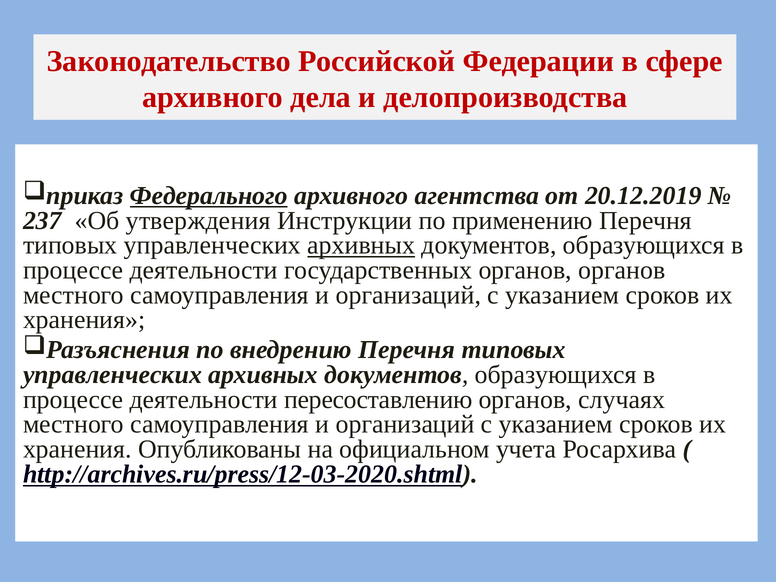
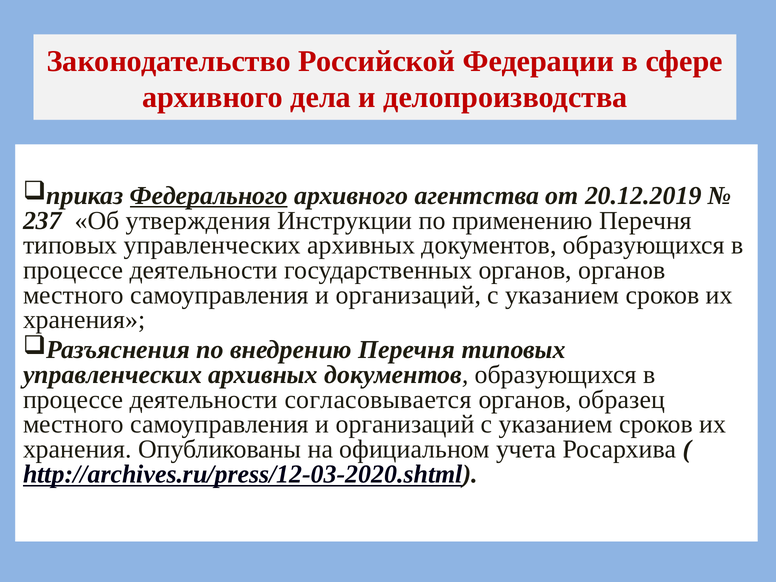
архивных underline: present -> none (361, 245)
пересоставлению: пересоставлению -> согласовывается (378, 400)
случаях: случаях -> образец (622, 400)
